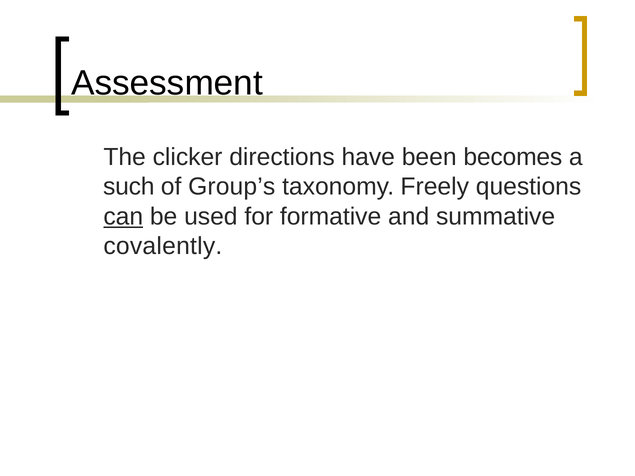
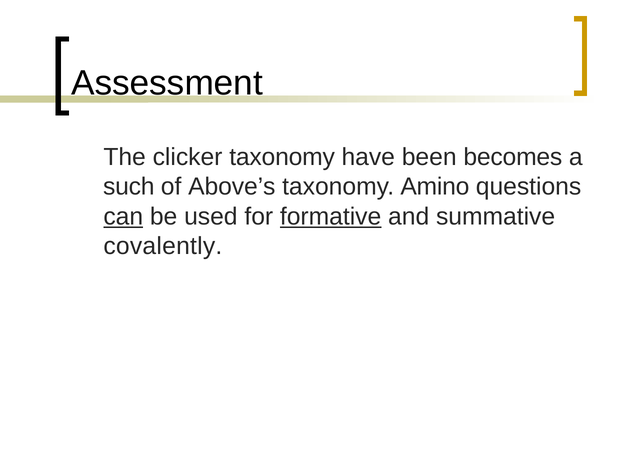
clicker directions: directions -> taxonomy (282, 157)
Group’s: Group’s -> Above’s (232, 187)
Freely: Freely -> Amino (435, 187)
formative underline: none -> present (331, 217)
